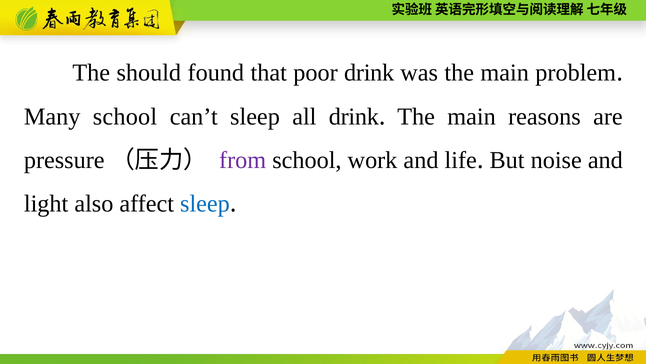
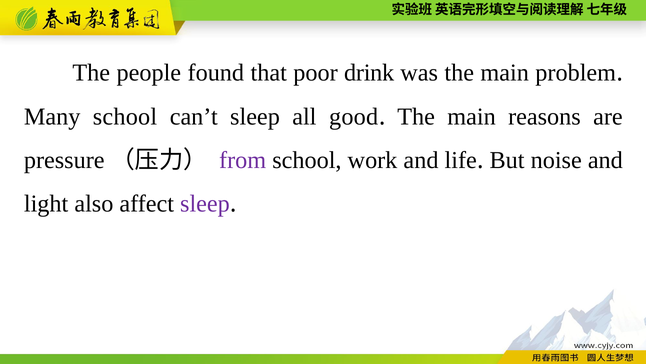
should: should -> people (149, 73)
all drink: drink -> good (354, 116)
sleep colour: blue -> purple (205, 204)
